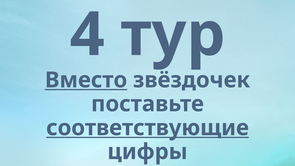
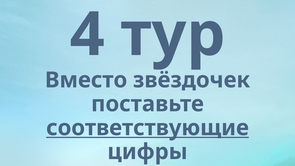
Вместо underline: present -> none (86, 80)
